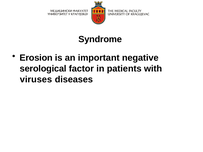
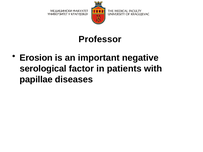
Syndrome: Syndrome -> Professor (100, 39)
viruses: viruses -> papillae (36, 80)
